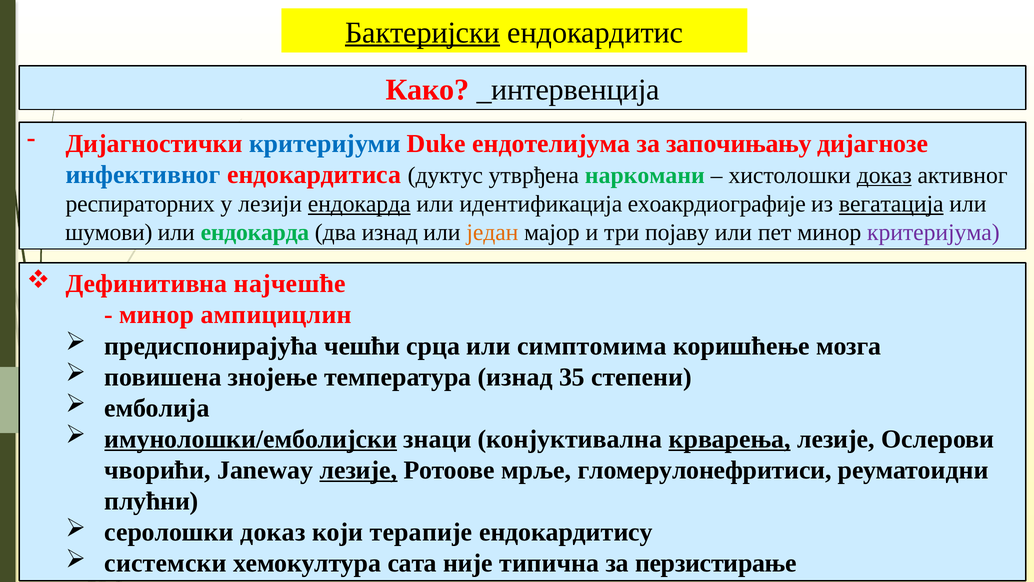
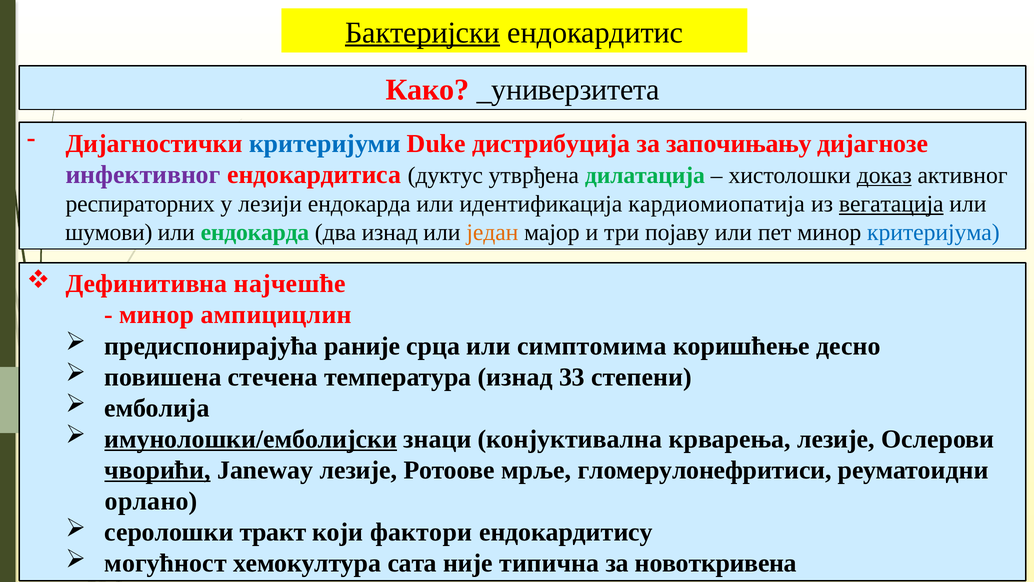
_интервенција: _интервенција -> _универзитета (568, 90)
ендотелијума: ендотелијума -> дистрибуција (551, 143)
инфективног colour: blue -> purple (143, 174)
наркомани: наркомани -> дилатација (645, 175)
ендокарда underline: present -> none (359, 204)
ехоакрдиографије: ехоакрдиографије -> кардиомиопатија (717, 204)
критеријума colour: purple -> blue (933, 232)
чешћи: чешћи -> раније (362, 346)
мозга: мозга -> десно (848, 346)
знојење: знојење -> стечена (273, 377)
35: 35 -> 33 (572, 377)
крварења underline: present -> none (730, 439)
чворићи underline: none -> present (158, 470)
лезије underline: present -> none (359, 470)
плућни: плућни -> орлано (151, 501)
серолошки доказ: доказ -> тракт (273, 532)
терапије: терапије -> фактори (421, 532)
системски: системски -> могућност (166, 563)
перзистирање: перзистирање -> новоткривена (716, 563)
